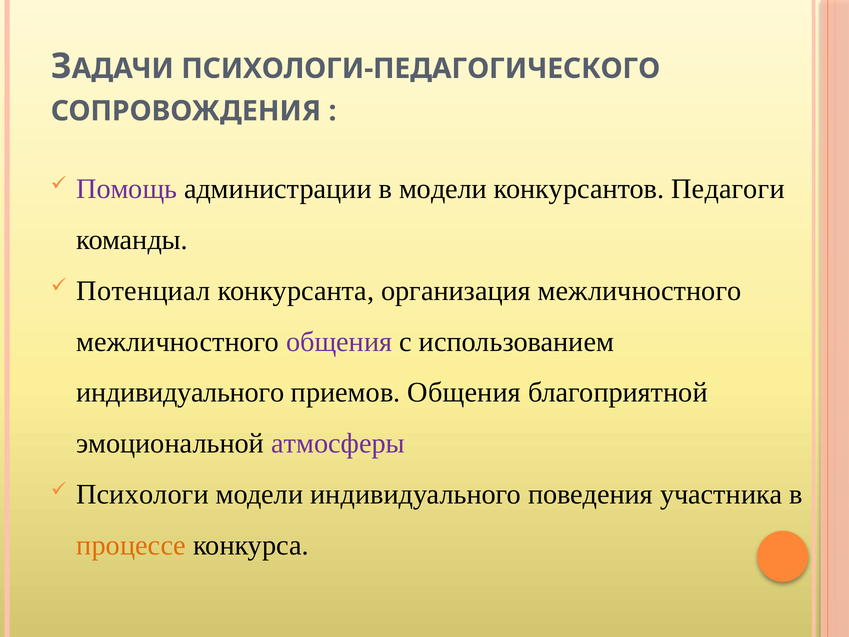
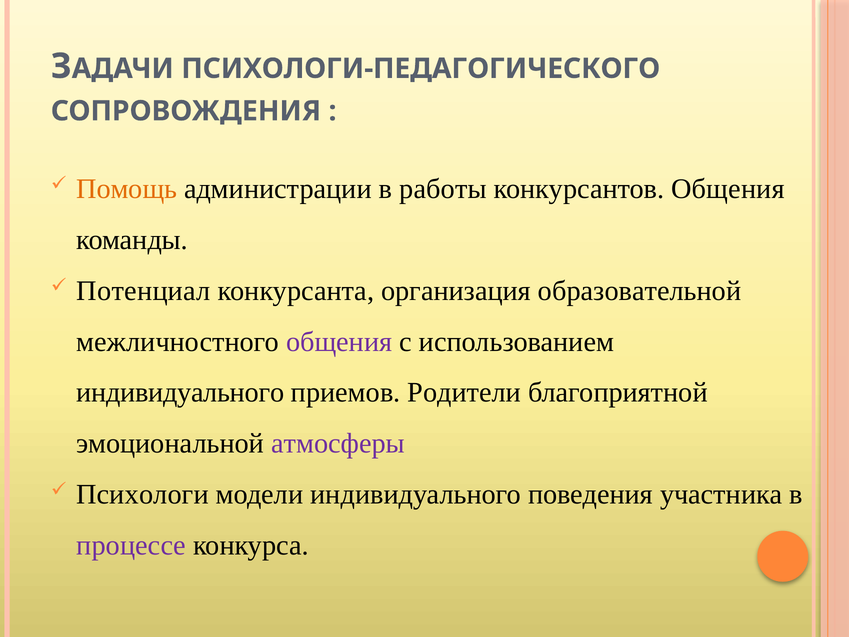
Помощь colour: purple -> orange (127, 189)
в модели: модели -> работы (443, 189)
конкурсантов Педагоги: Педагоги -> Общения (728, 189)
организация межличностного: межличностного -> образовательной (640, 291)
приемов Общения: Общения -> Родители (464, 392)
процессе colour: orange -> purple (131, 545)
